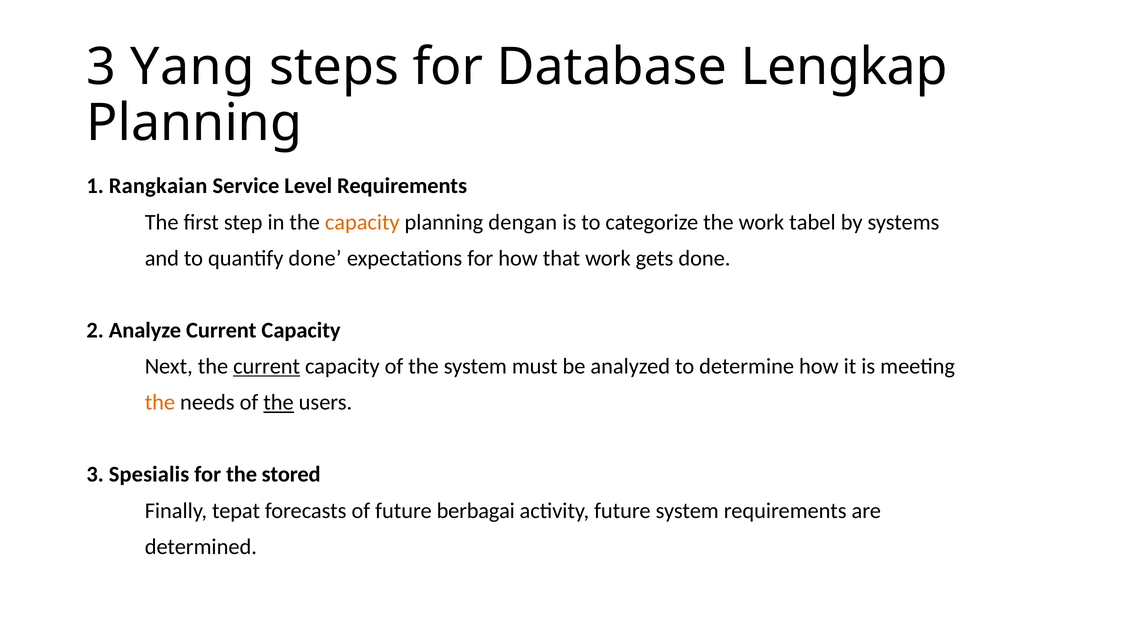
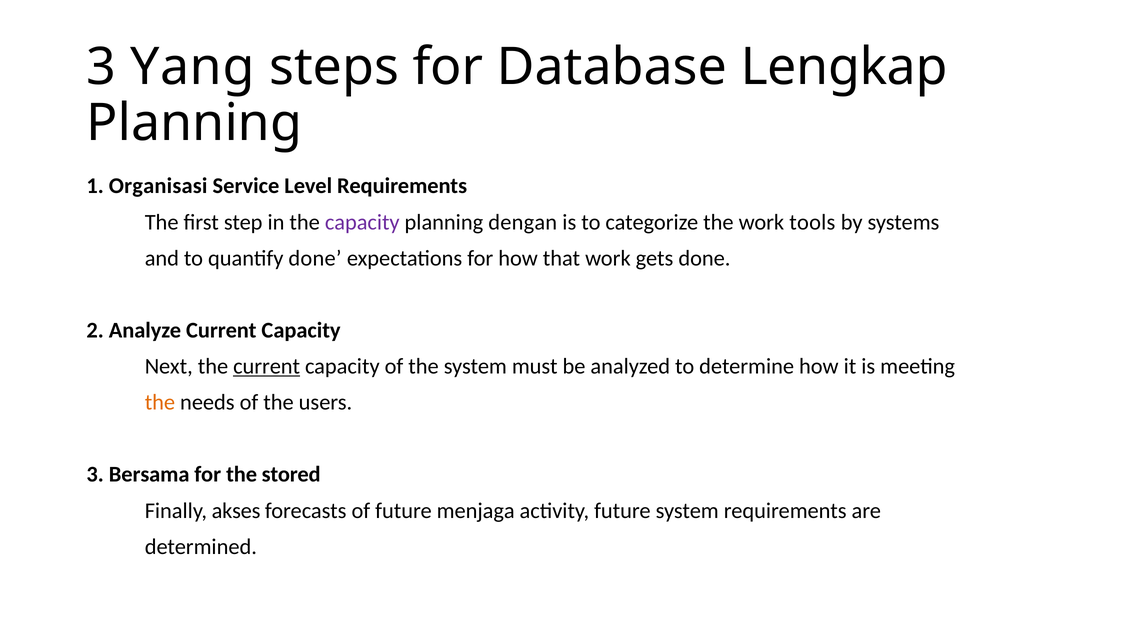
Rangkaian: Rangkaian -> Organisasi (158, 186)
capacity colour: orange -> purple (362, 222)
tabel: tabel -> tools (812, 222)
the underline: present -> none (279, 402)
Spesialis: Spesialis -> Bersama (149, 474)
tepat: tepat -> akses (236, 511)
berbagai: berbagai -> menjaga (476, 511)
